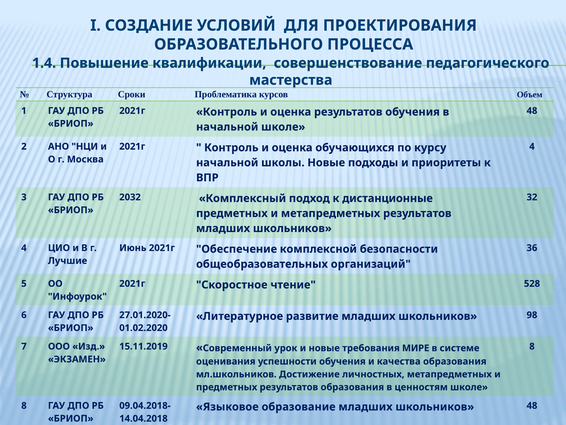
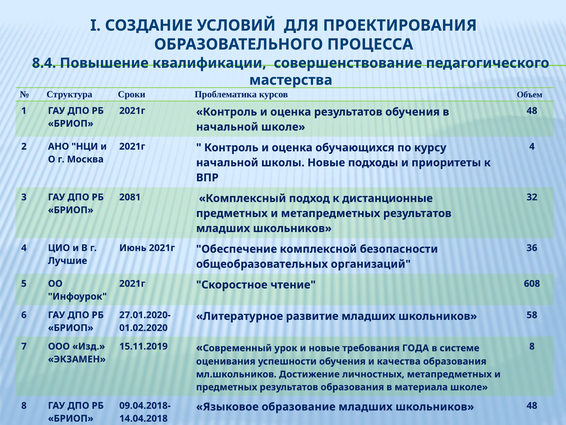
1.4: 1.4 -> 8.4 (44, 63)
2032: 2032 -> 2081 (130, 197)
528: 528 -> 608 (532, 283)
98: 98 -> 58 (532, 315)
МИРЕ: МИРЕ -> ГОДА (416, 348)
ценностям: ценностям -> материала (421, 387)
